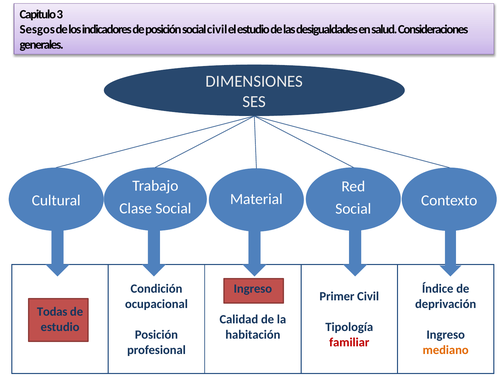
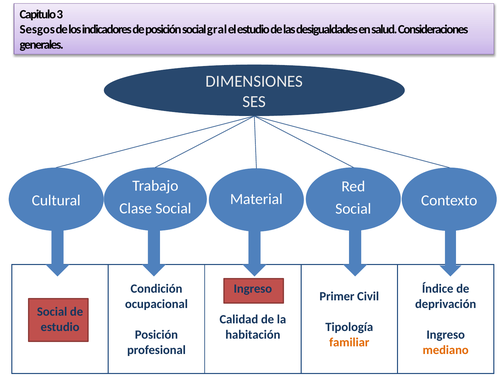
social civil: civil -> gral (217, 29)
Todas: Todas -> Social (52, 312)
familiar colour: red -> orange (349, 342)
